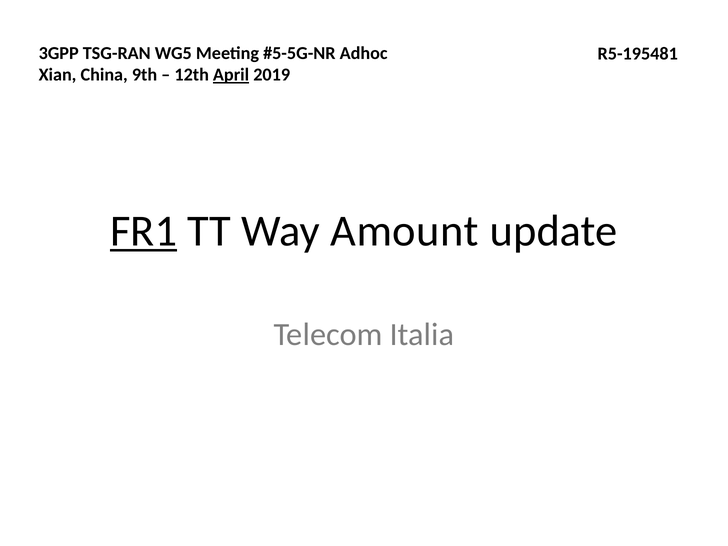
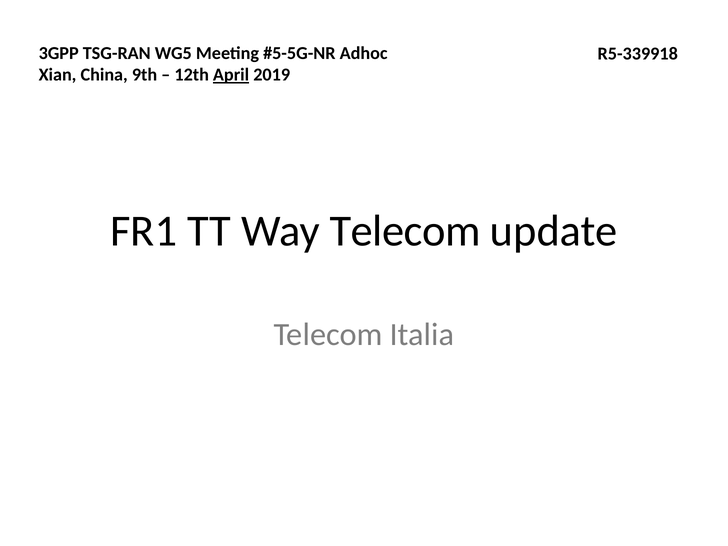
R5-195481: R5-195481 -> R5-339918 (638, 54)
FR1 underline: present -> none (144, 231)
Way Amount: Amount -> Telecom (405, 231)
